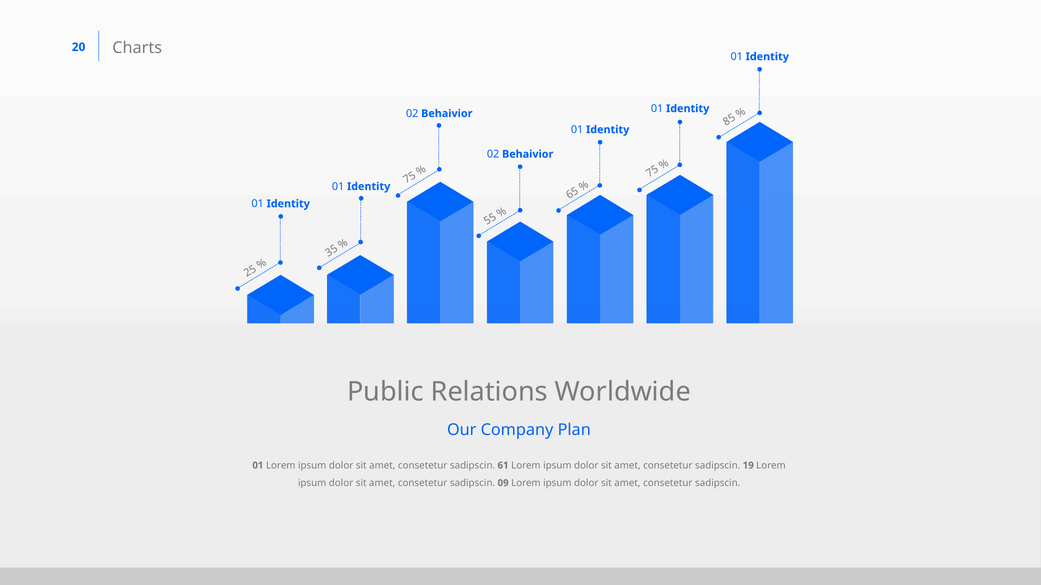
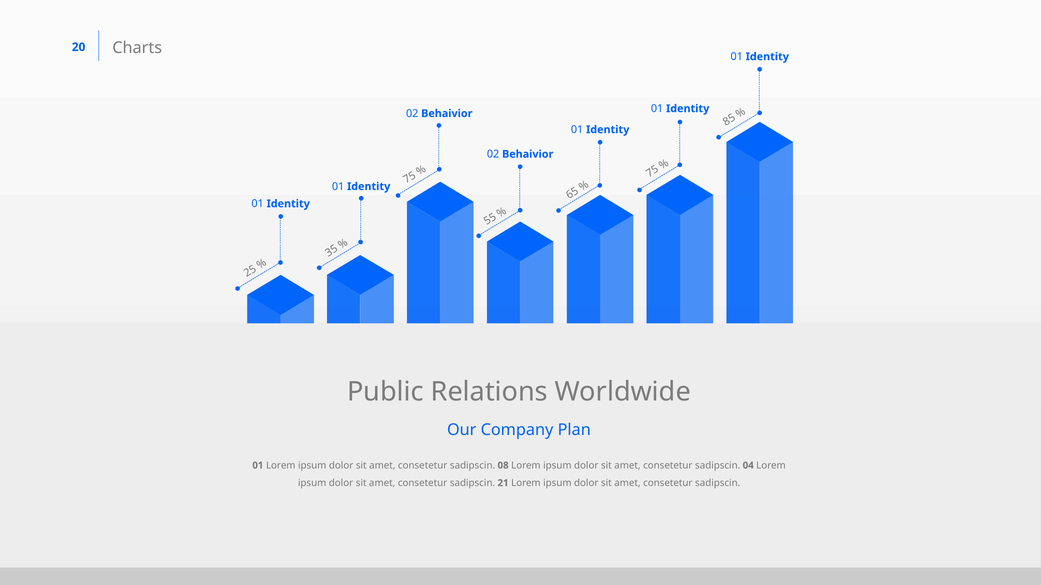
61: 61 -> 08 (503, 466)
19: 19 -> 04 (748, 466)
09: 09 -> 21 (503, 483)
